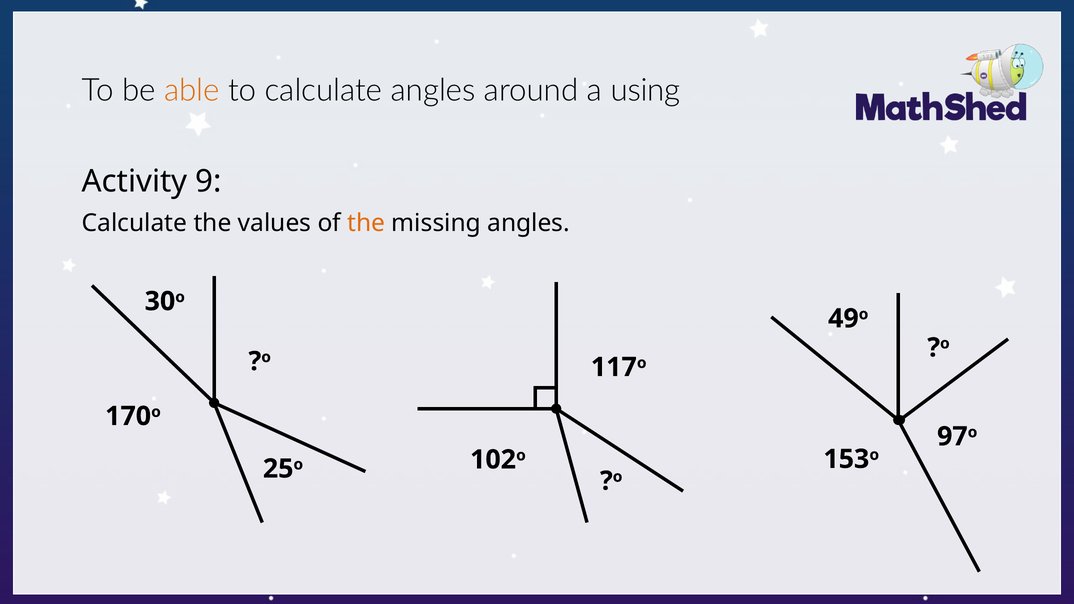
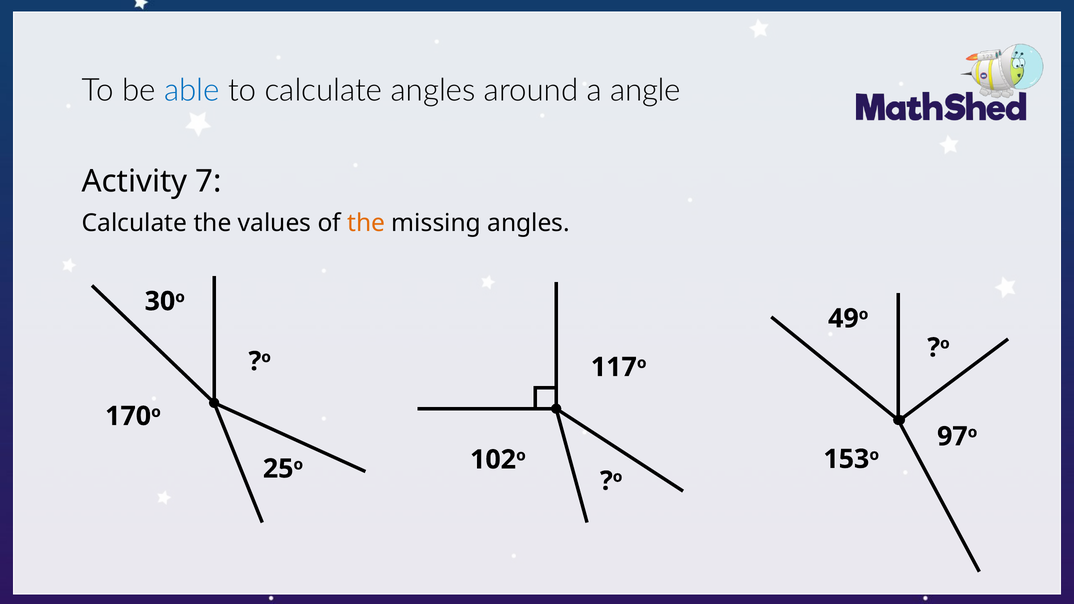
able colour: orange -> blue (192, 90)
using: using -> angle (645, 90)
9: 9 -> 7 (209, 182)
